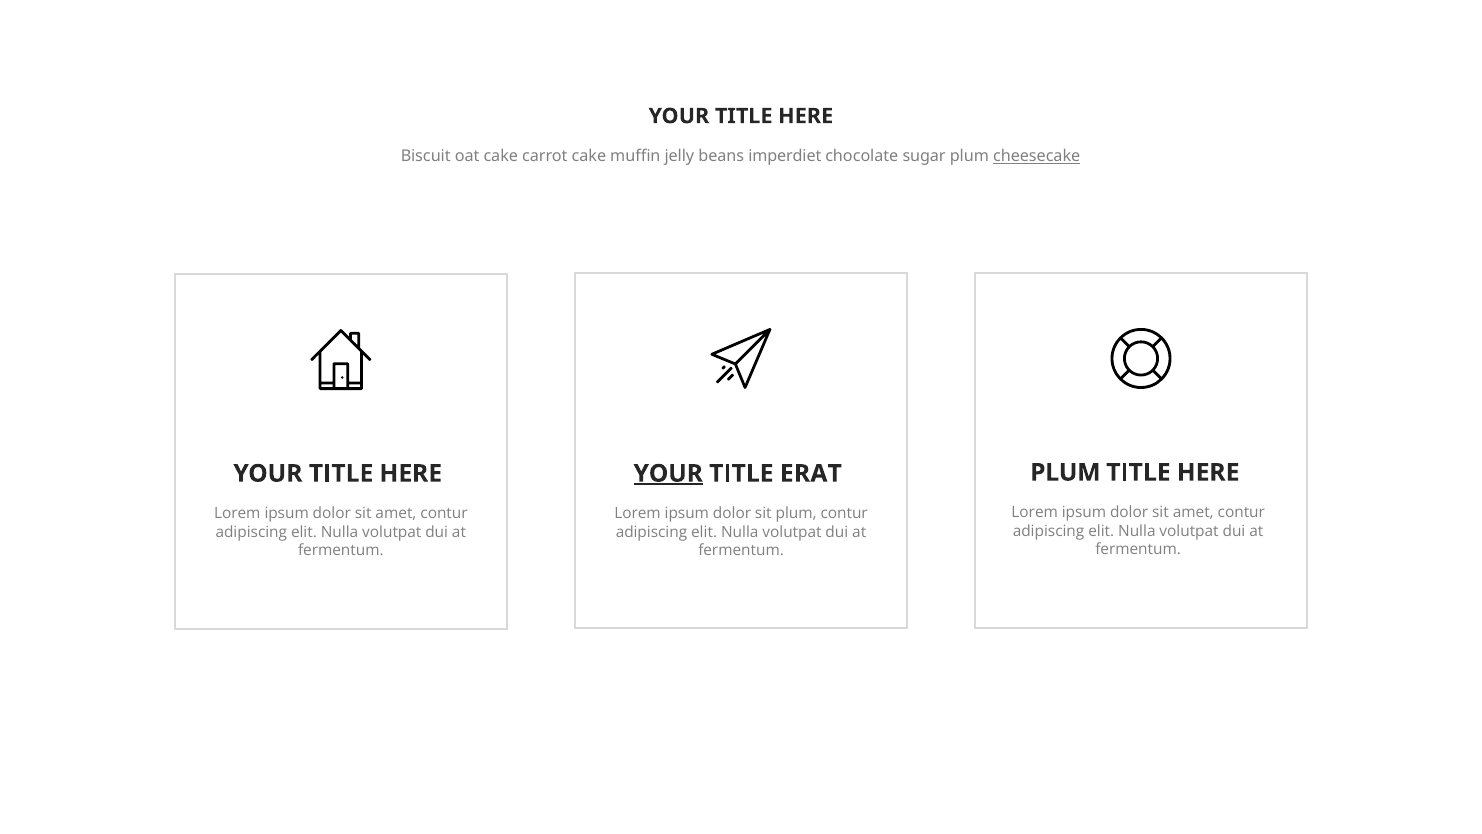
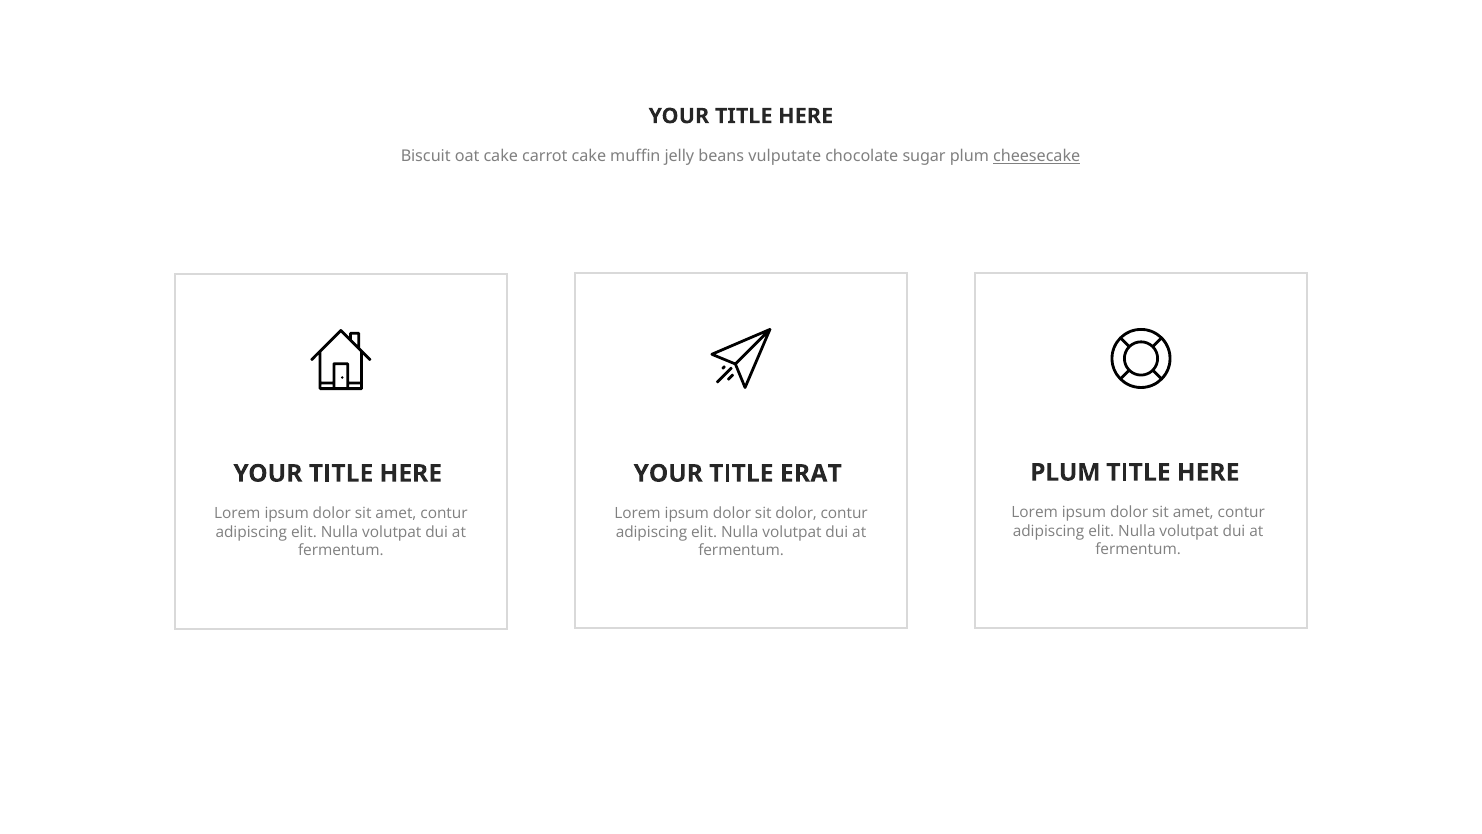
imperdiet: imperdiet -> vulputate (785, 156)
YOUR underline: present -> none (668, 473)
sit plum: plum -> dolor (796, 513)
